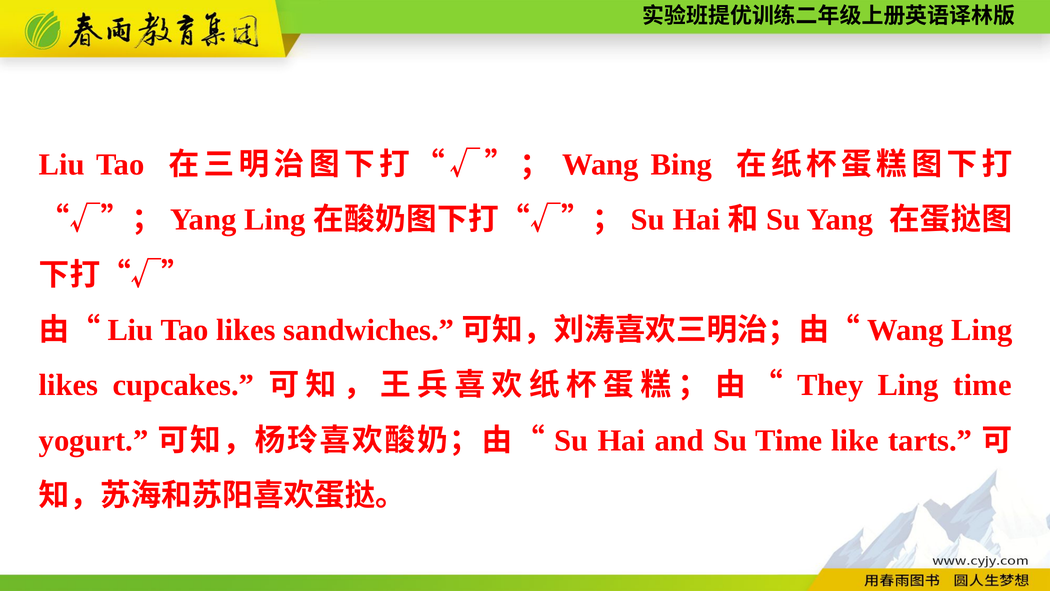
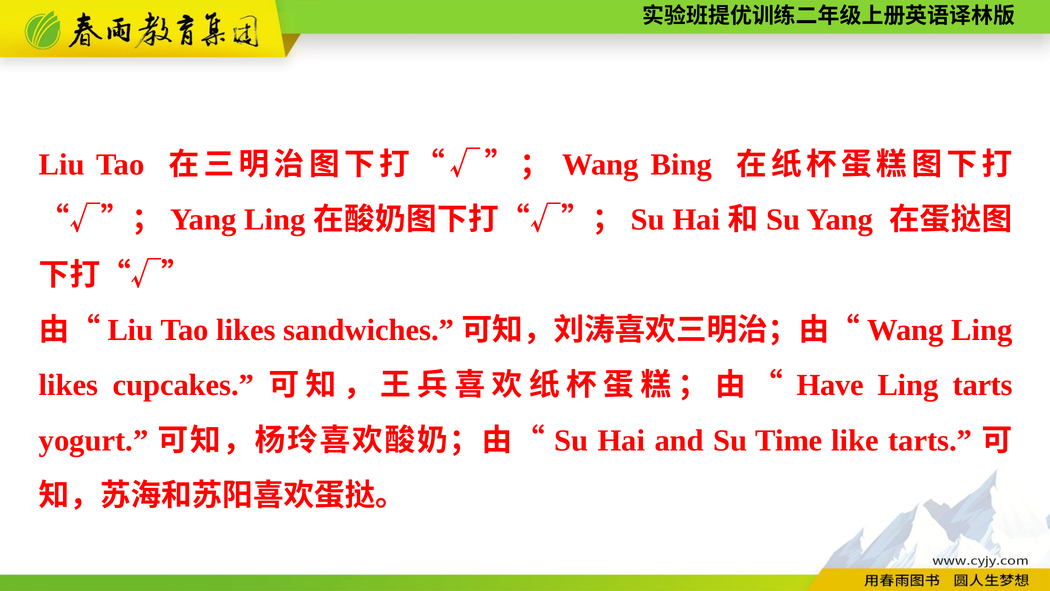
They: They -> Have (830, 385)
Ling time: time -> tarts (983, 385)
